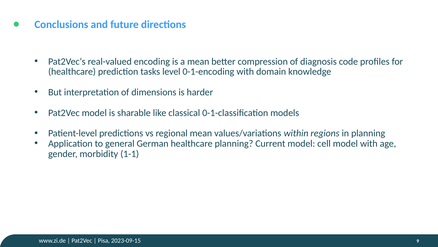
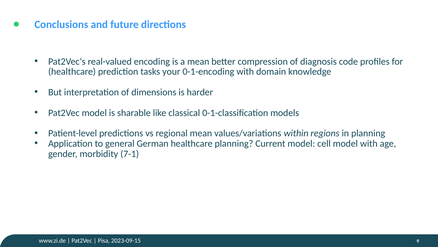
level: level -> your (171, 72)
1-1: 1-1 -> 7-1 (130, 154)
